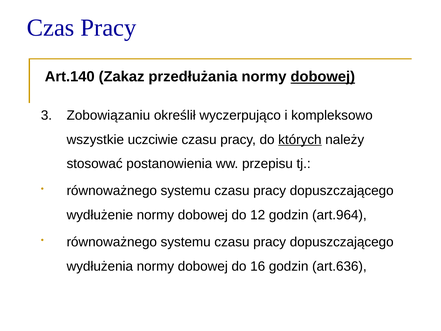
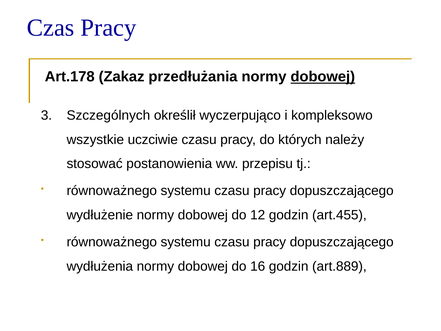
Art.140: Art.140 -> Art.178 (70, 77)
Zobowiązaniu: Zobowiązaniu -> Szczególnych (108, 115)
których underline: present -> none (300, 139)
art.964: art.964 -> art.455 (339, 215)
art.636: art.636 -> art.889 (339, 266)
